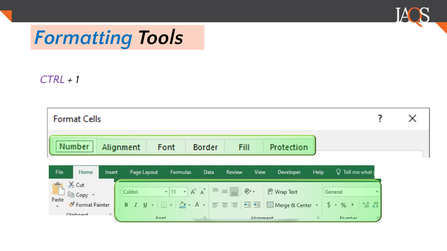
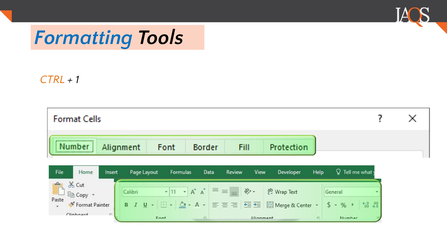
CTRL colour: purple -> orange (52, 80)
